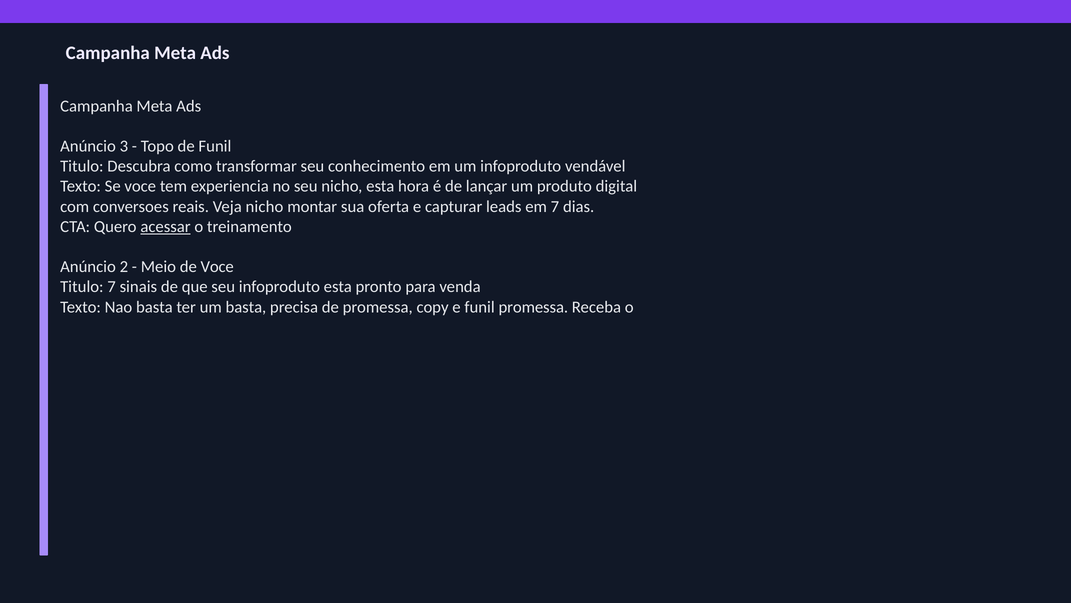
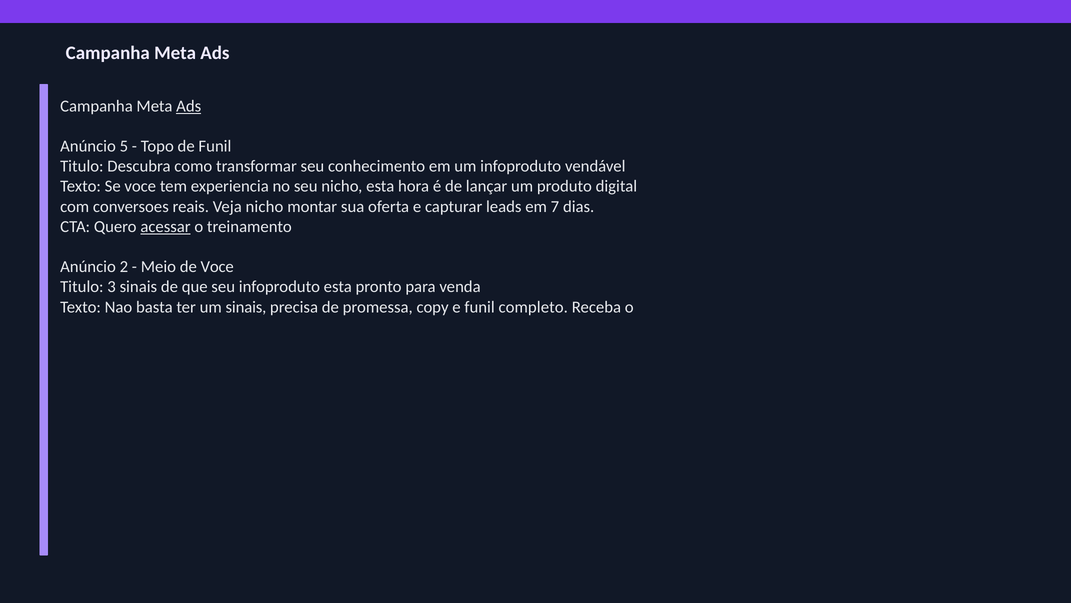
Ads underline: none -> present (189, 106)
3: 3 -> 5 (124, 146)
Titulo 7: 7 -> 3 (112, 287)
um basta: basta -> sinais (246, 307)
funil promessa: promessa -> completo (533, 307)
